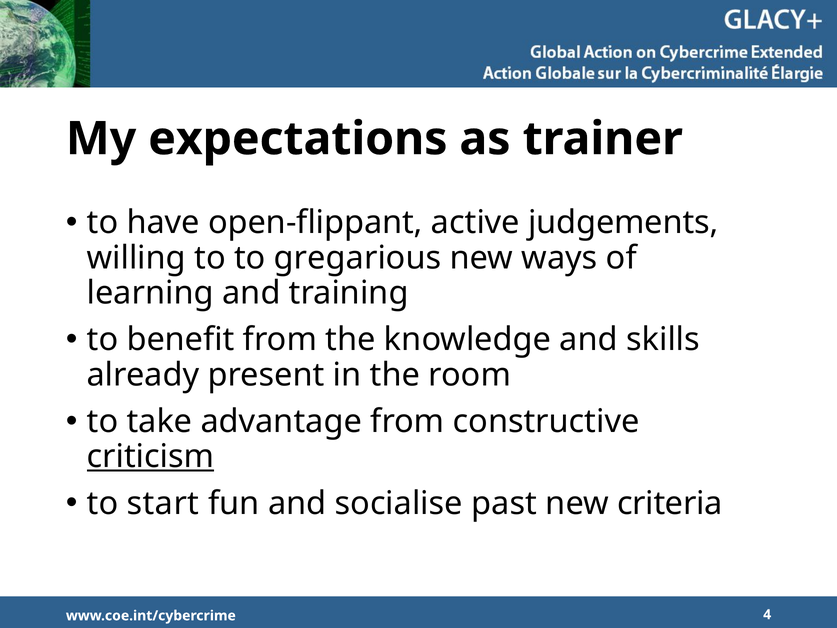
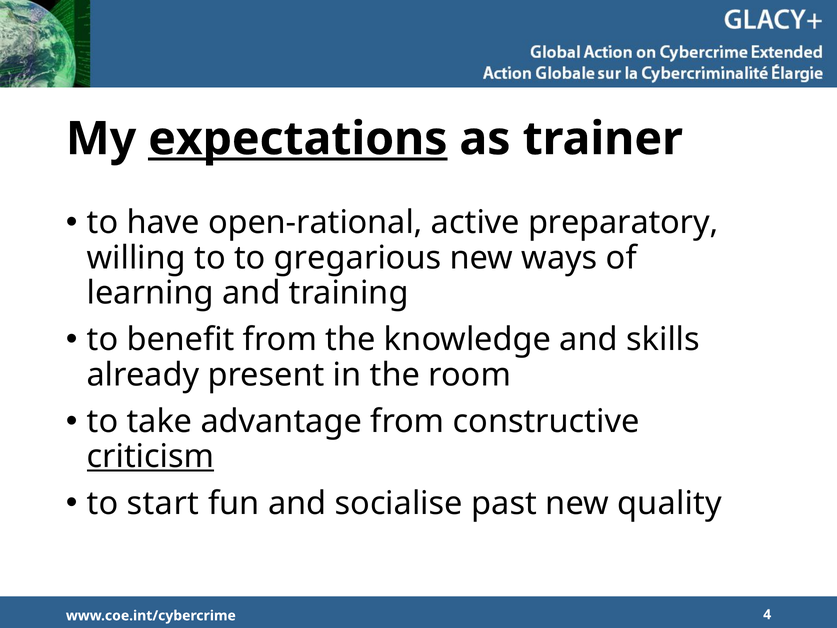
expectations underline: none -> present (298, 139)
open-flippant: open-flippant -> open-rational (315, 223)
judgements: judgements -> preparatory (623, 223)
criteria: criteria -> quality (670, 503)
